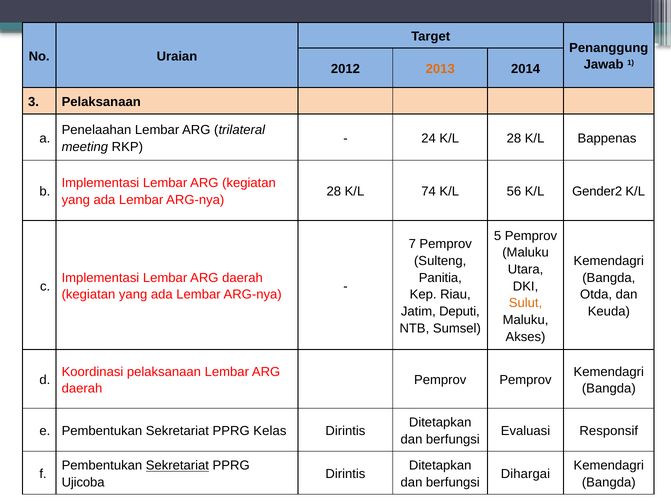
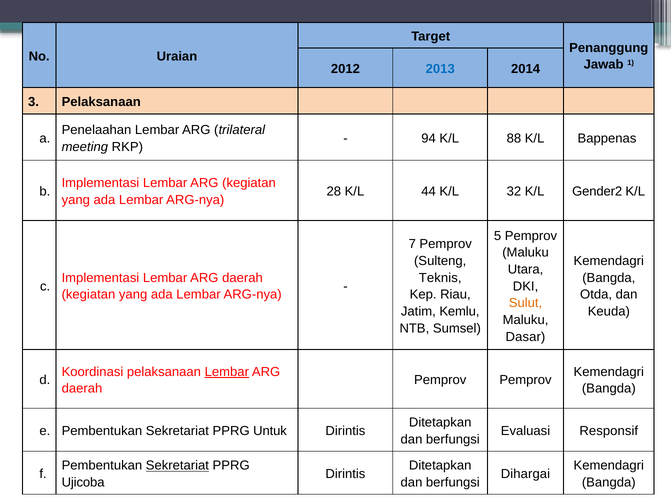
2013 colour: orange -> blue (440, 69)
24: 24 -> 94 (429, 138)
K/L 28: 28 -> 88 (514, 138)
74: 74 -> 44 (429, 192)
56: 56 -> 32 (514, 192)
Panitia: Panitia -> Teknis (440, 278)
Deputi: Deputi -> Kemlu (459, 312)
Akses: Akses -> Dasar (525, 337)
Lembar underline: none -> present (227, 372)
Kelas: Kelas -> Untuk (270, 431)
